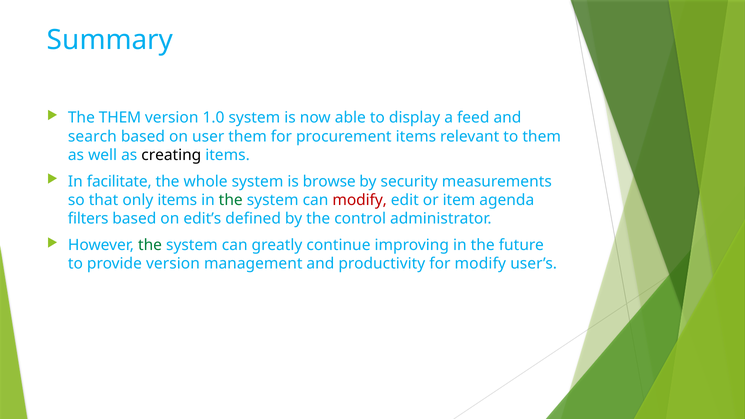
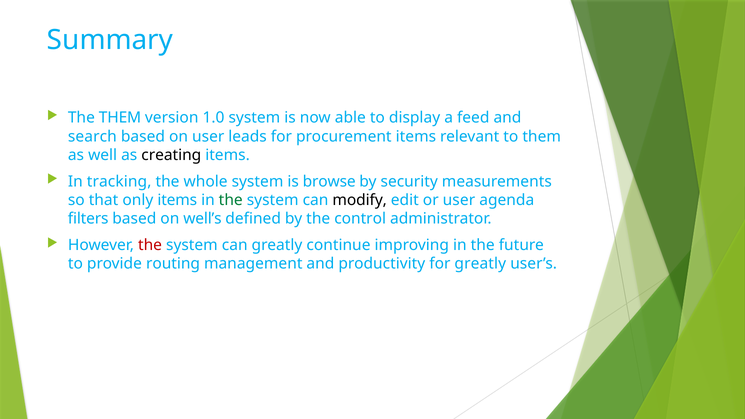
user them: them -> leads (248, 136)
facilitate: facilitate -> tracking (119, 182)
modify colour: red -> black (360, 200)
or item: item -> user (459, 200)
edit’s: edit’s -> well’s (202, 219)
the colour: green -> red (150, 245)
provide version: version -> routing (173, 264)
for modify: modify -> greatly (480, 264)
